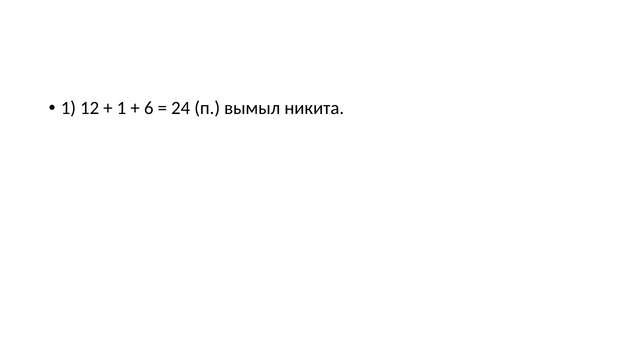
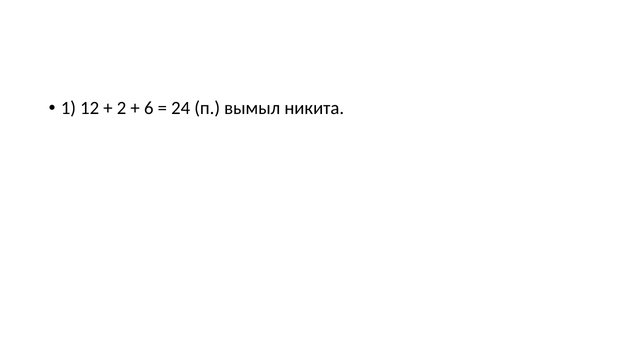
1: 1 -> 2 (122, 108)
